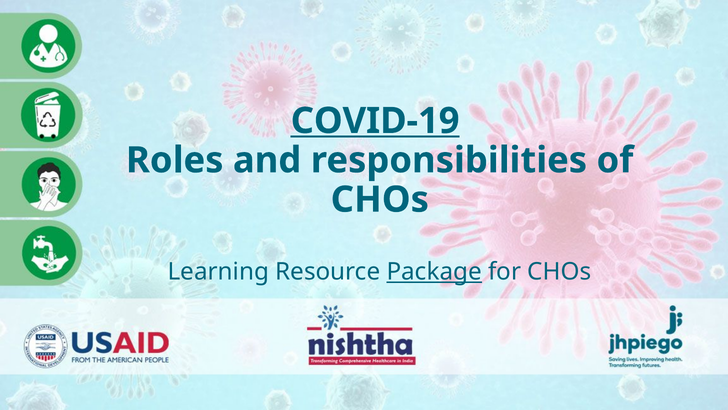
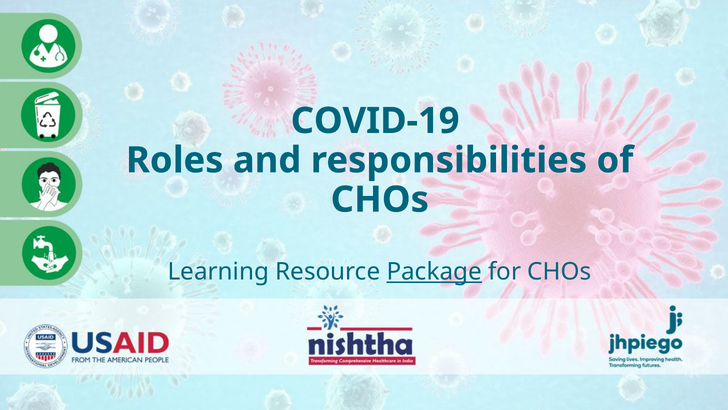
COVID-19 underline: present -> none (375, 121)
